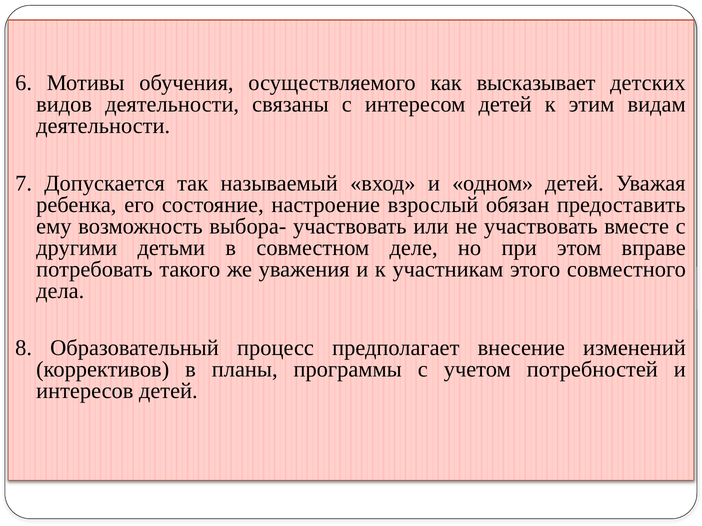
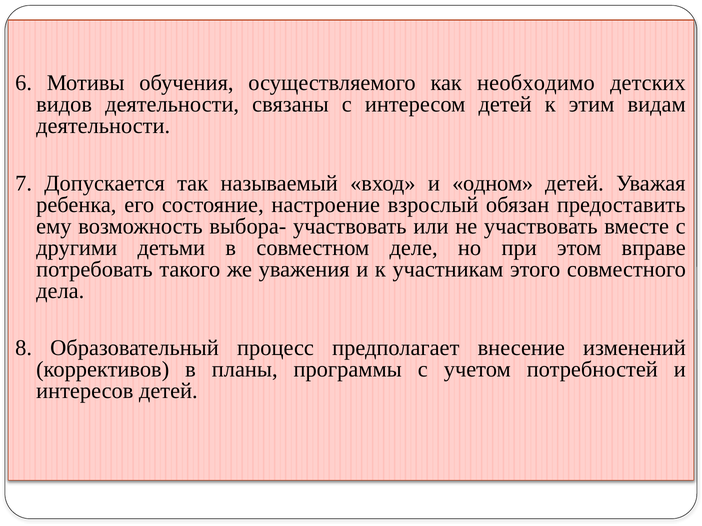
высказывает: высказывает -> необходимо (536, 83)
